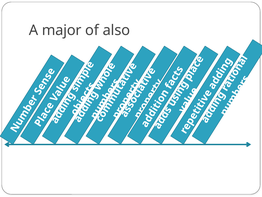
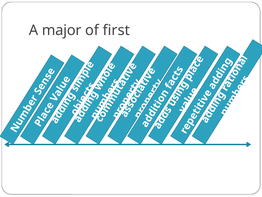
also: also -> first (116, 30)
